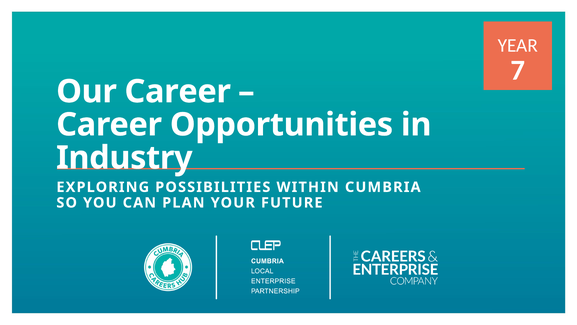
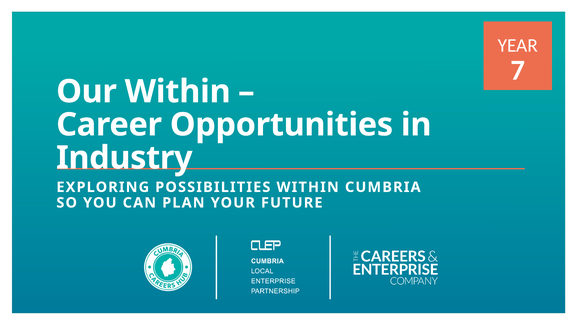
Our Career: Career -> Within (178, 91)
